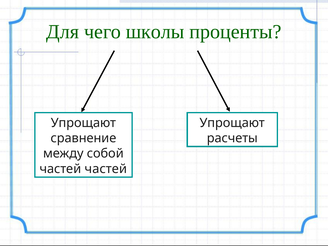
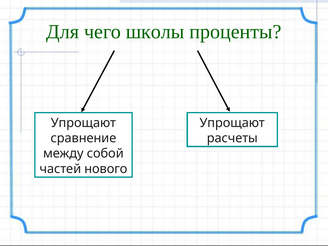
частей частей: частей -> нового (106, 169)
